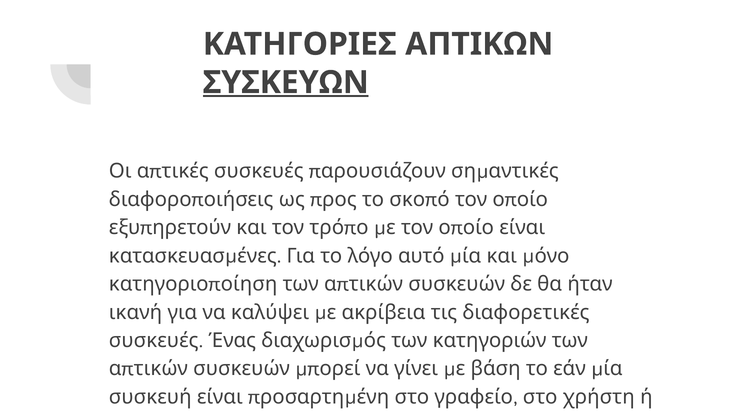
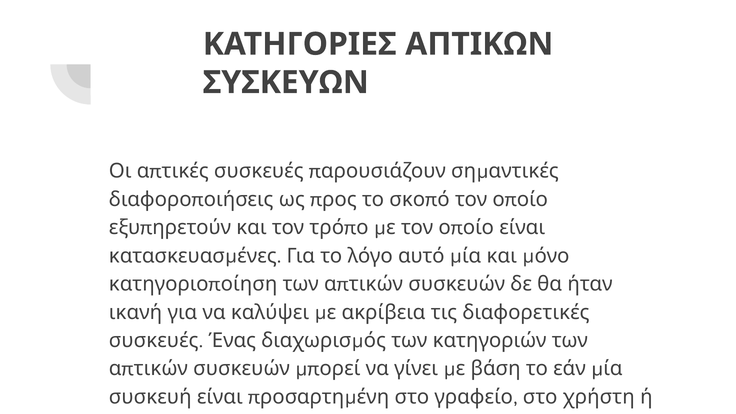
ΣΥΣΚΕΥΩΝ underline: present -> none (286, 82)
